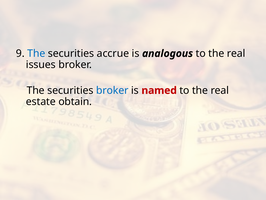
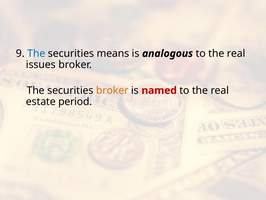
accrue: accrue -> means (113, 53)
broker colour: blue -> orange (112, 90)
obtain: obtain -> period (75, 101)
